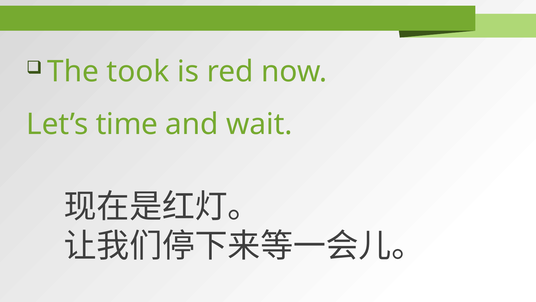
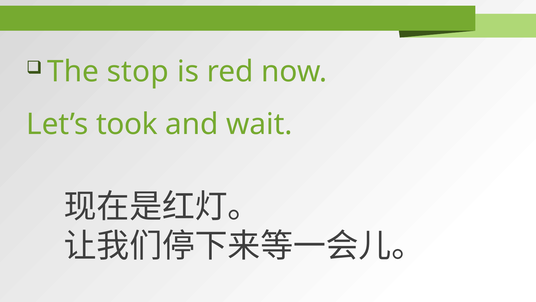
took: took -> stop (138, 71)
time: time -> took (127, 124)
